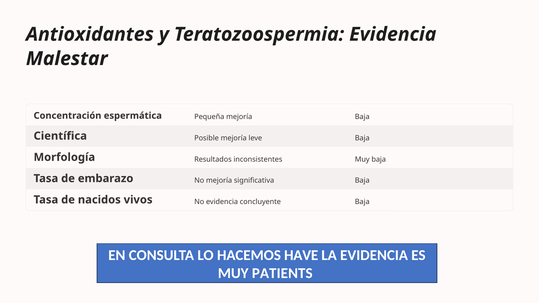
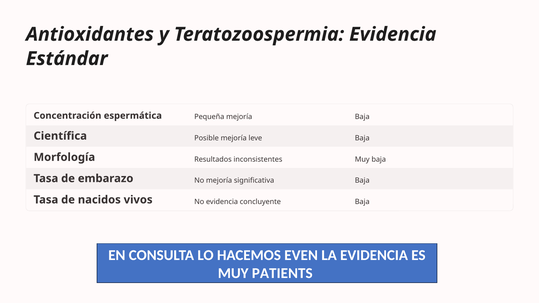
Malestar: Malestar -> Estándar (67, 59)
HAVE: HAVE -> EVEN (301, 255)
